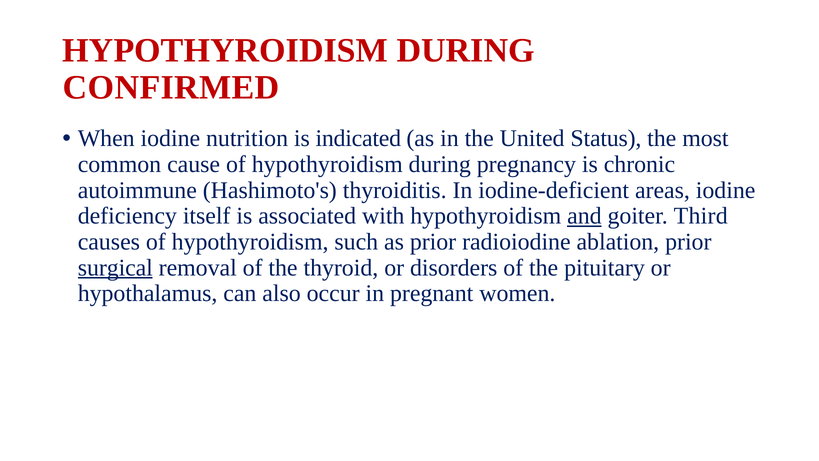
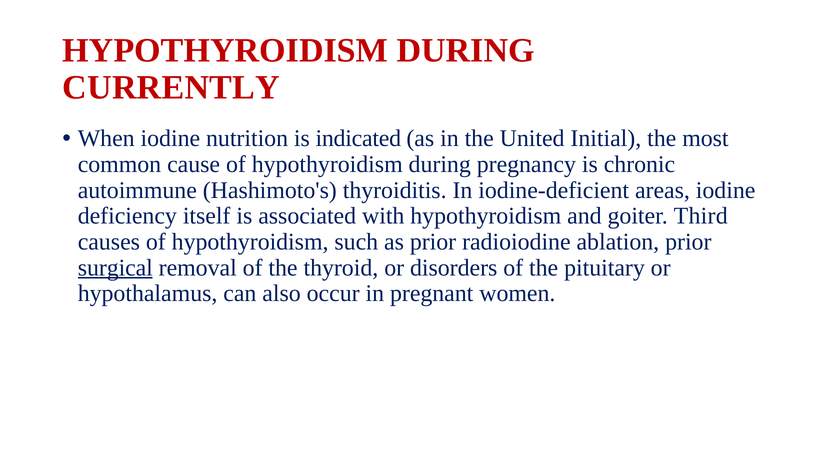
CONFIRMED: CONFIRMED -> CURRENTLY (171, 87)
Status: Status -> Initial (606, 138)
and underline: present -> none (584, 216)
